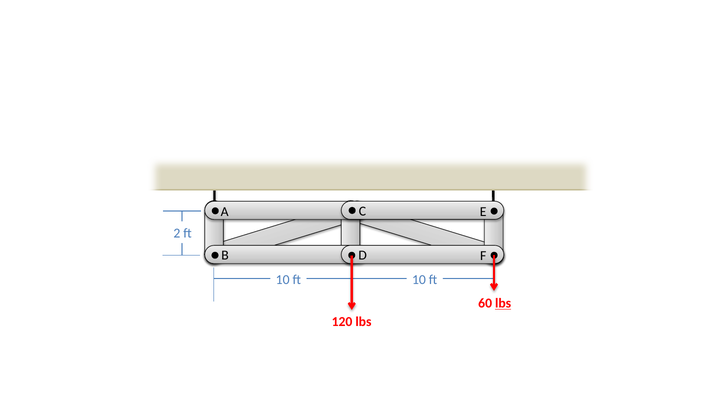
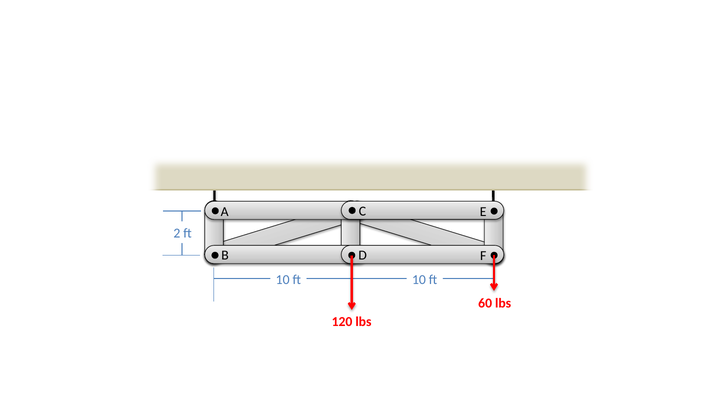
lbs underline: present -> none (503, 304)
